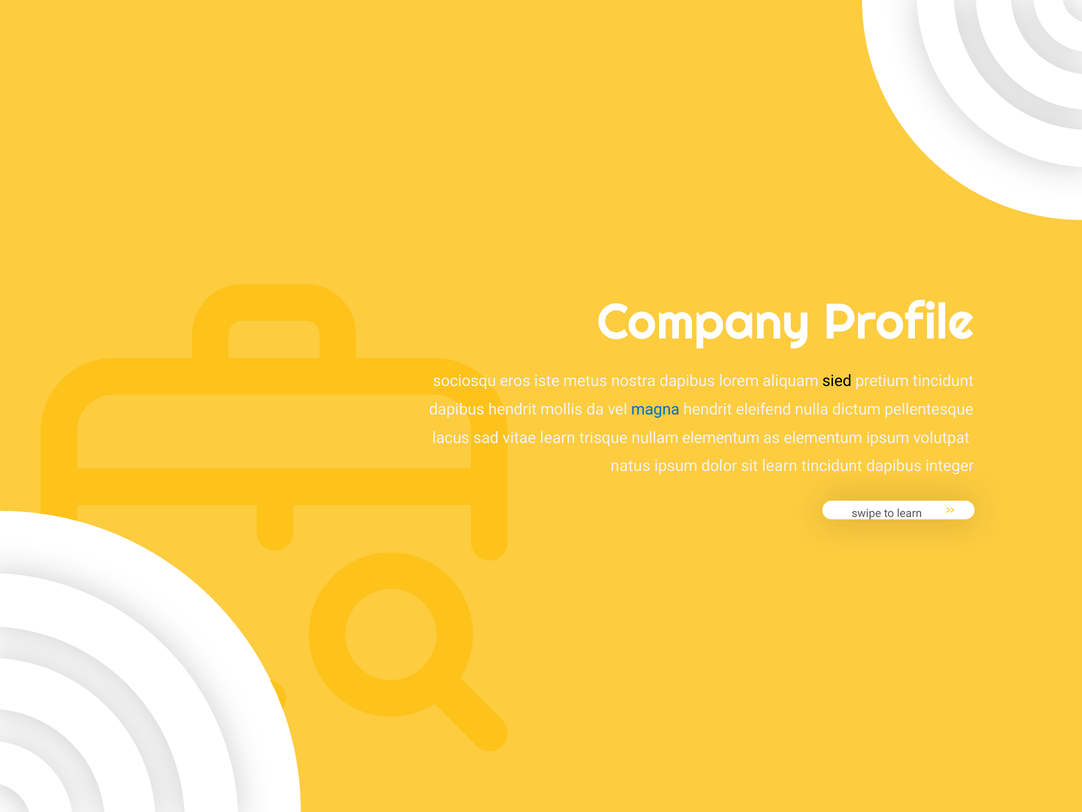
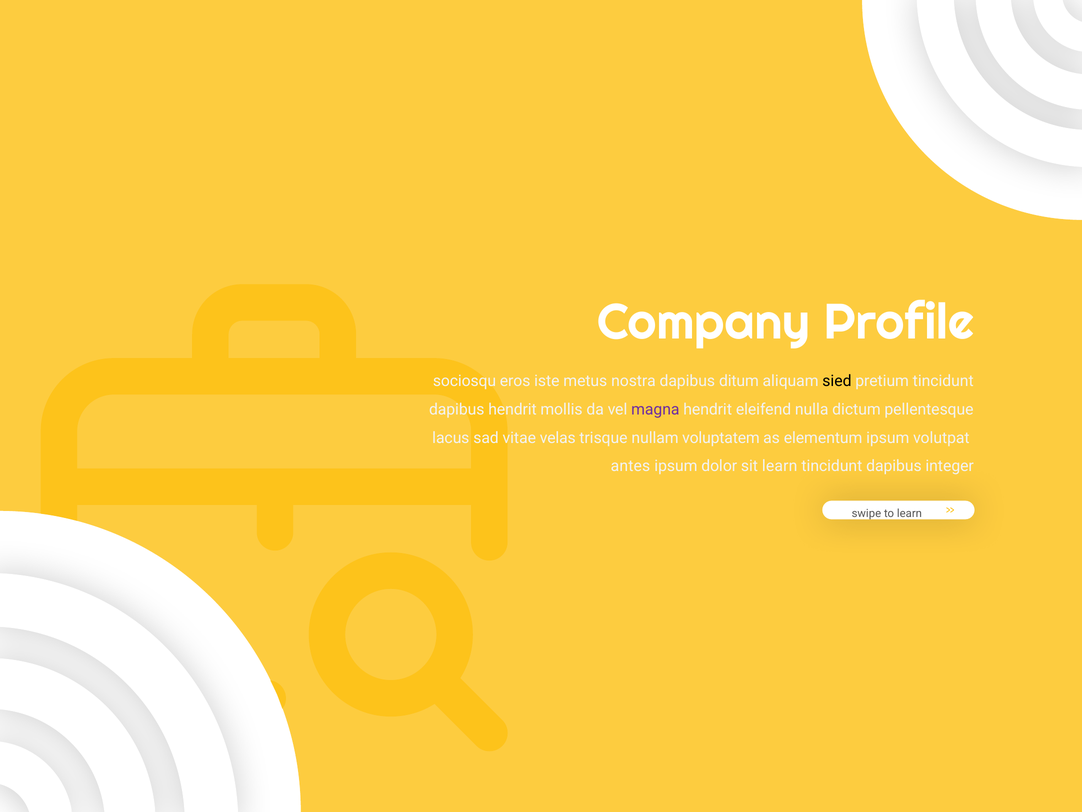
lorem: lorem -> ditum (739, 381)
magna colour: blue -> purple (655, 409)
vitae learn: learn -> velas (558, 438)
nullam elementum: elementum -> voluptatem (721, 438)
natus: natus -> antes (630, 466)
